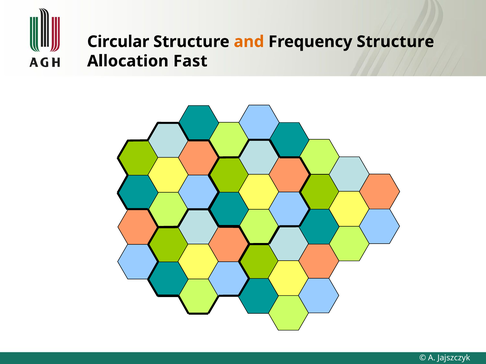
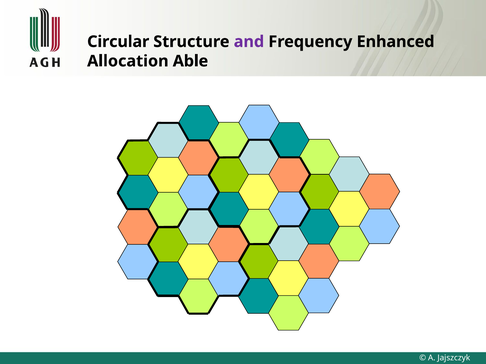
and colour: orange -> purple (249, 42)
Frequency Structure: Structure -> Enhanced (396, 42)
Fast: Fast -> Able (190, 61)
